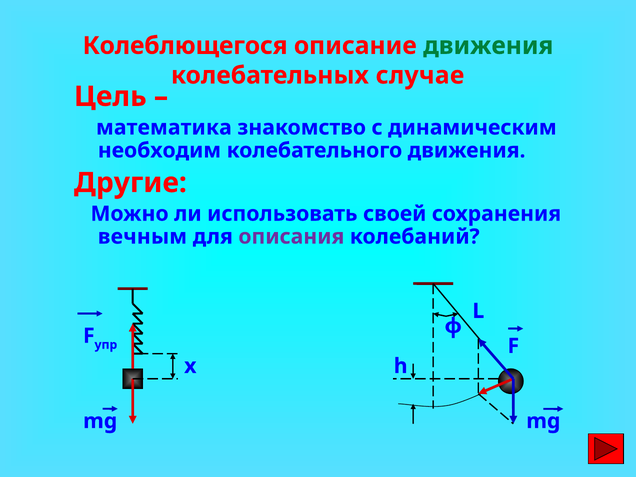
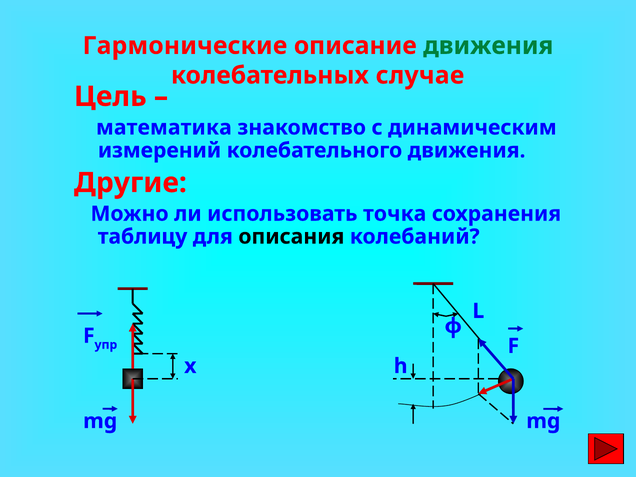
Колеблющегося: Колеблющегося -> Гармонические (185, 46)
необходим: необходим -> измерений (159, 150)
своей: своей -> точка (395, 214)
вечным: вечным -> таблицу (143, 237)
описания colour: purple -> black (291, 237)
